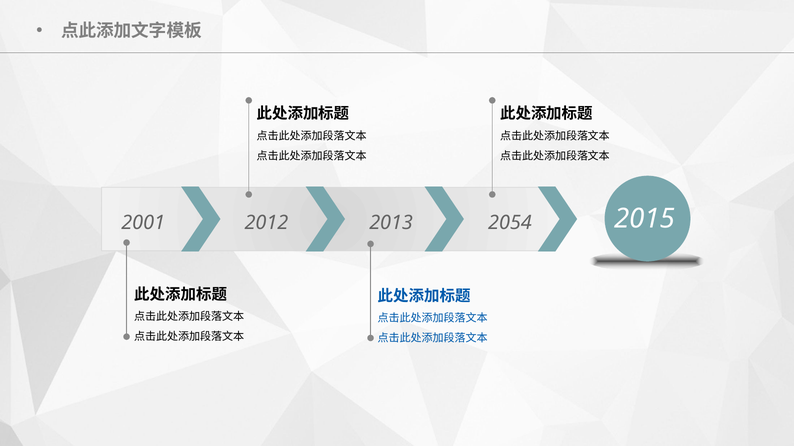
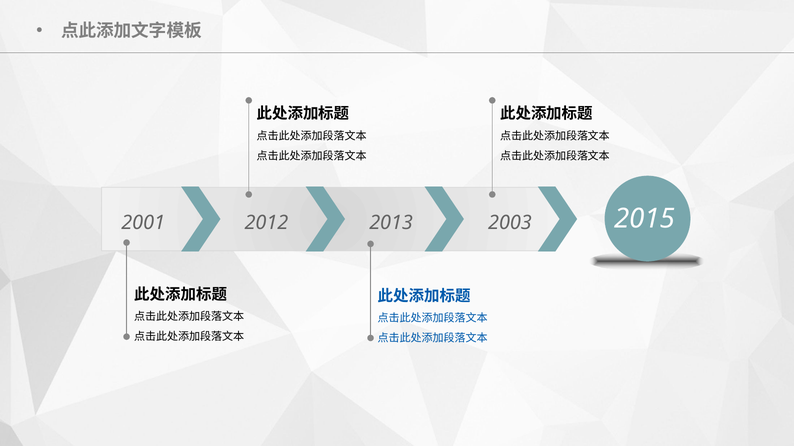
2054: 2054 -> 2003 (510, 223)
